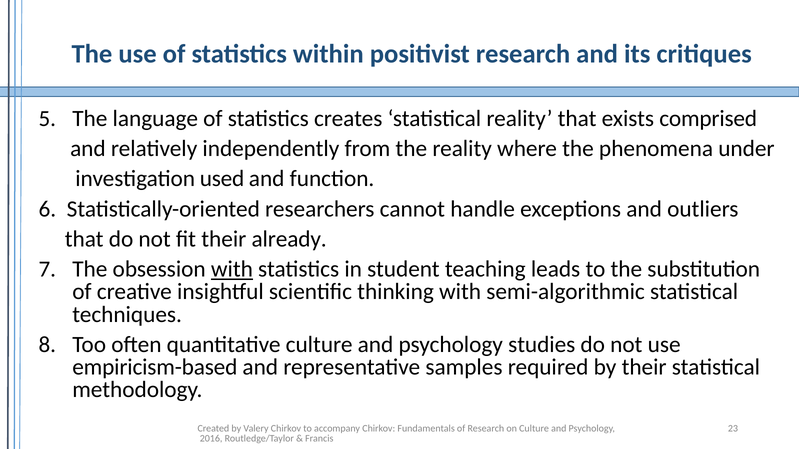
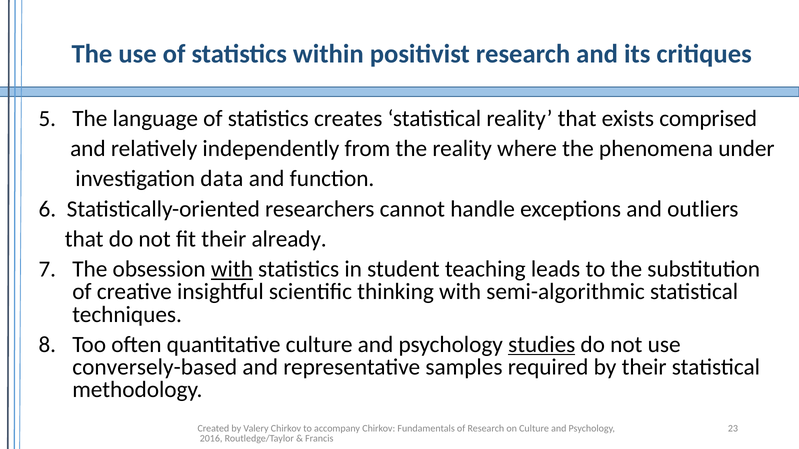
used: used -> data (222, 179)
studies underline: none -> present (542, 345)
empiricism-based: empiricism-based -> conversely-based (155, 367)
